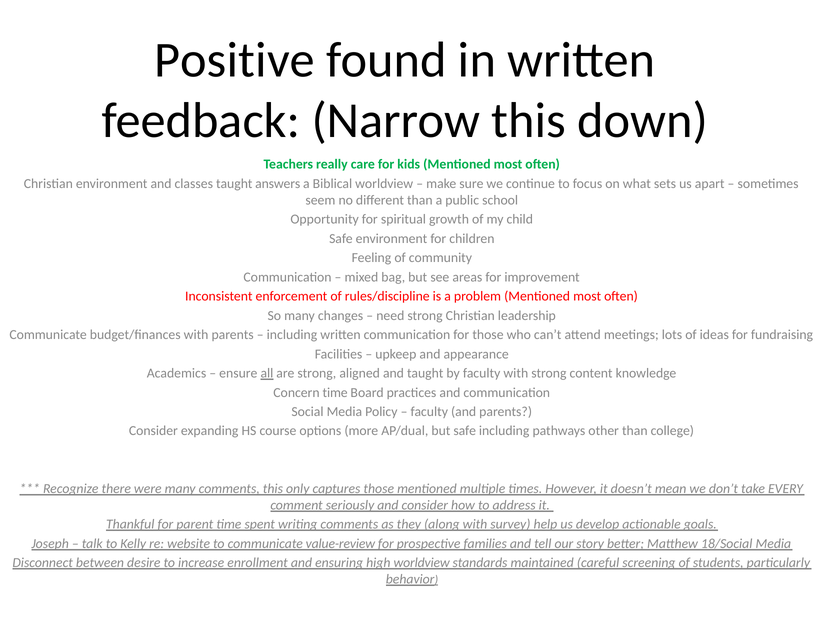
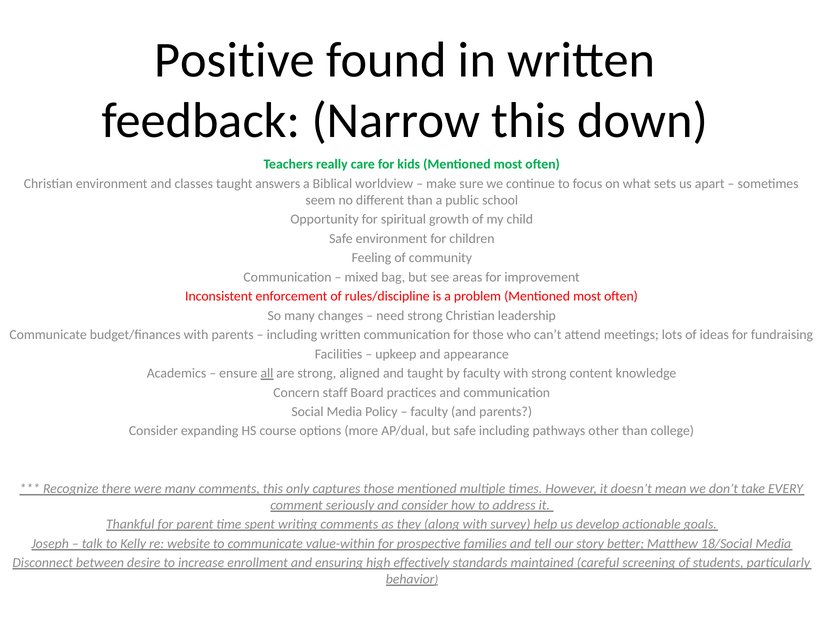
Concern time: time -> staff (335, 392)
value-review: value-review -> value-within (340, 544)
high worldview: worldview -> effectively (422, 563)
